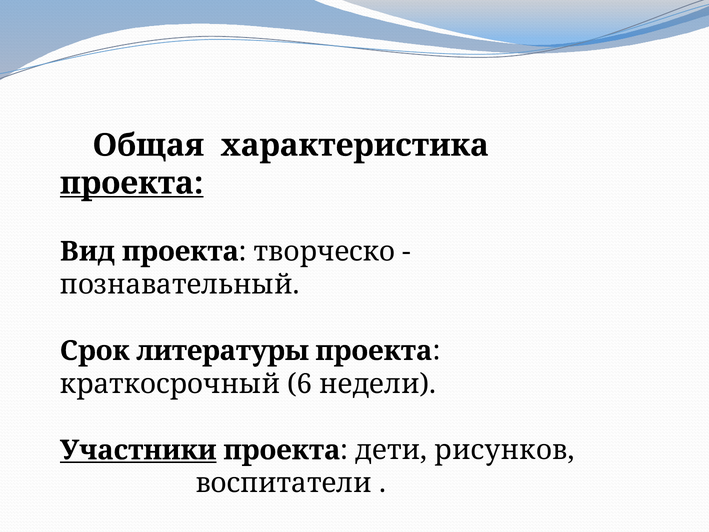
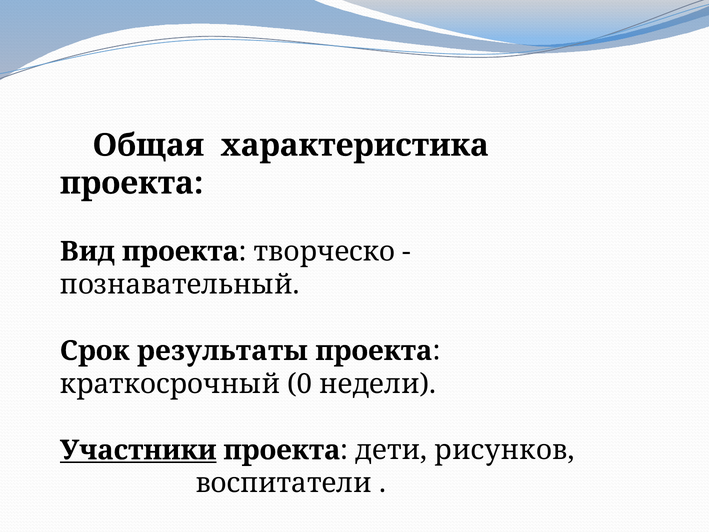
проекта underline: present -> none (132, 183)
литературы: литературы -> результаты (222, 351)
6: 6 -> 0 (300, 384)
